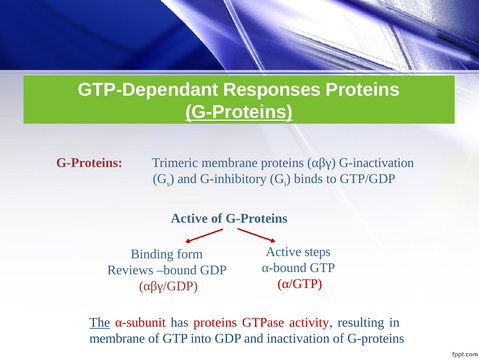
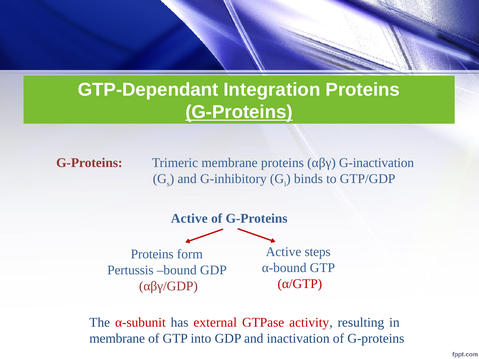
Responses: Responses -> Integration (272, 90)
Binding: Binding -> Proteins (152, 254)
Reviews: Reviews -> Pertussis (130, 270)
The underline: present -> none (100, 323)
has proteins: proteins -> external (215, 323)
